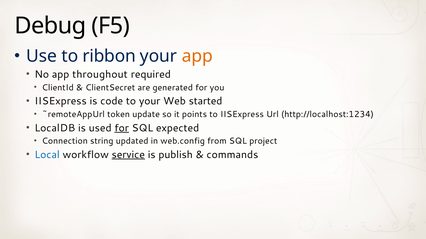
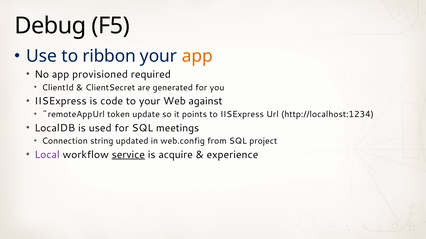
throughout: throughout -> provisioned (100, 75)
started: started -> against (206, 101)
for underline: present -> none (122, 128)
expected: expected -> meetings (178, 128)
Local colour: blue -> purple (47, 155)
publish: publish -> acquire (176, 155)
commands: commands -> experience (232, 155)
